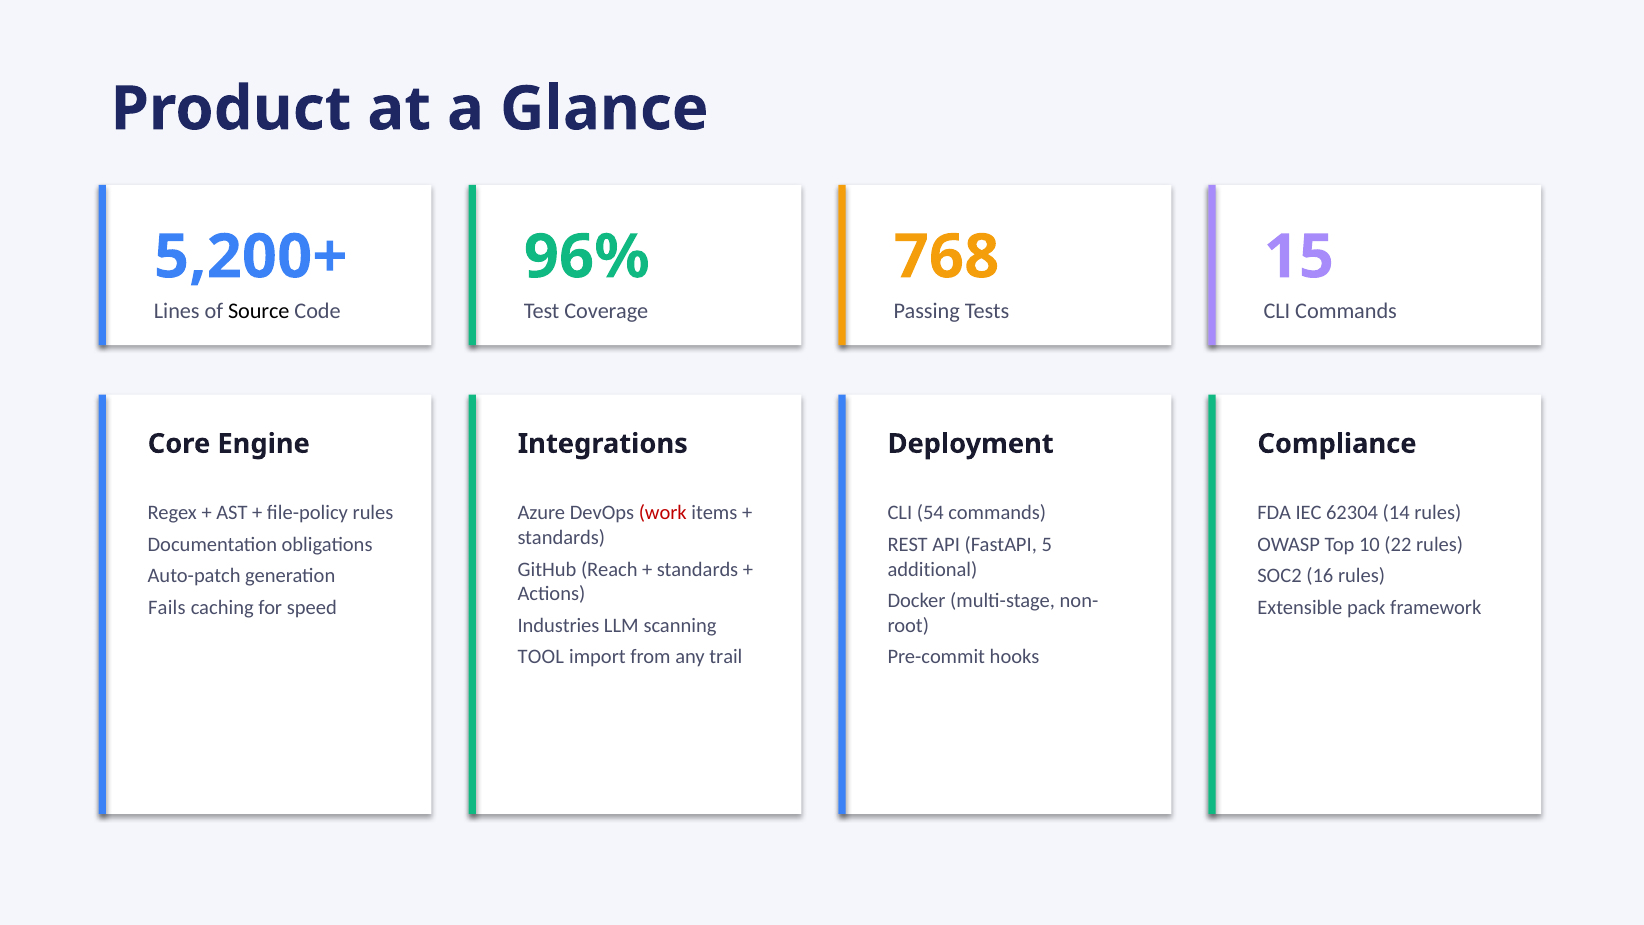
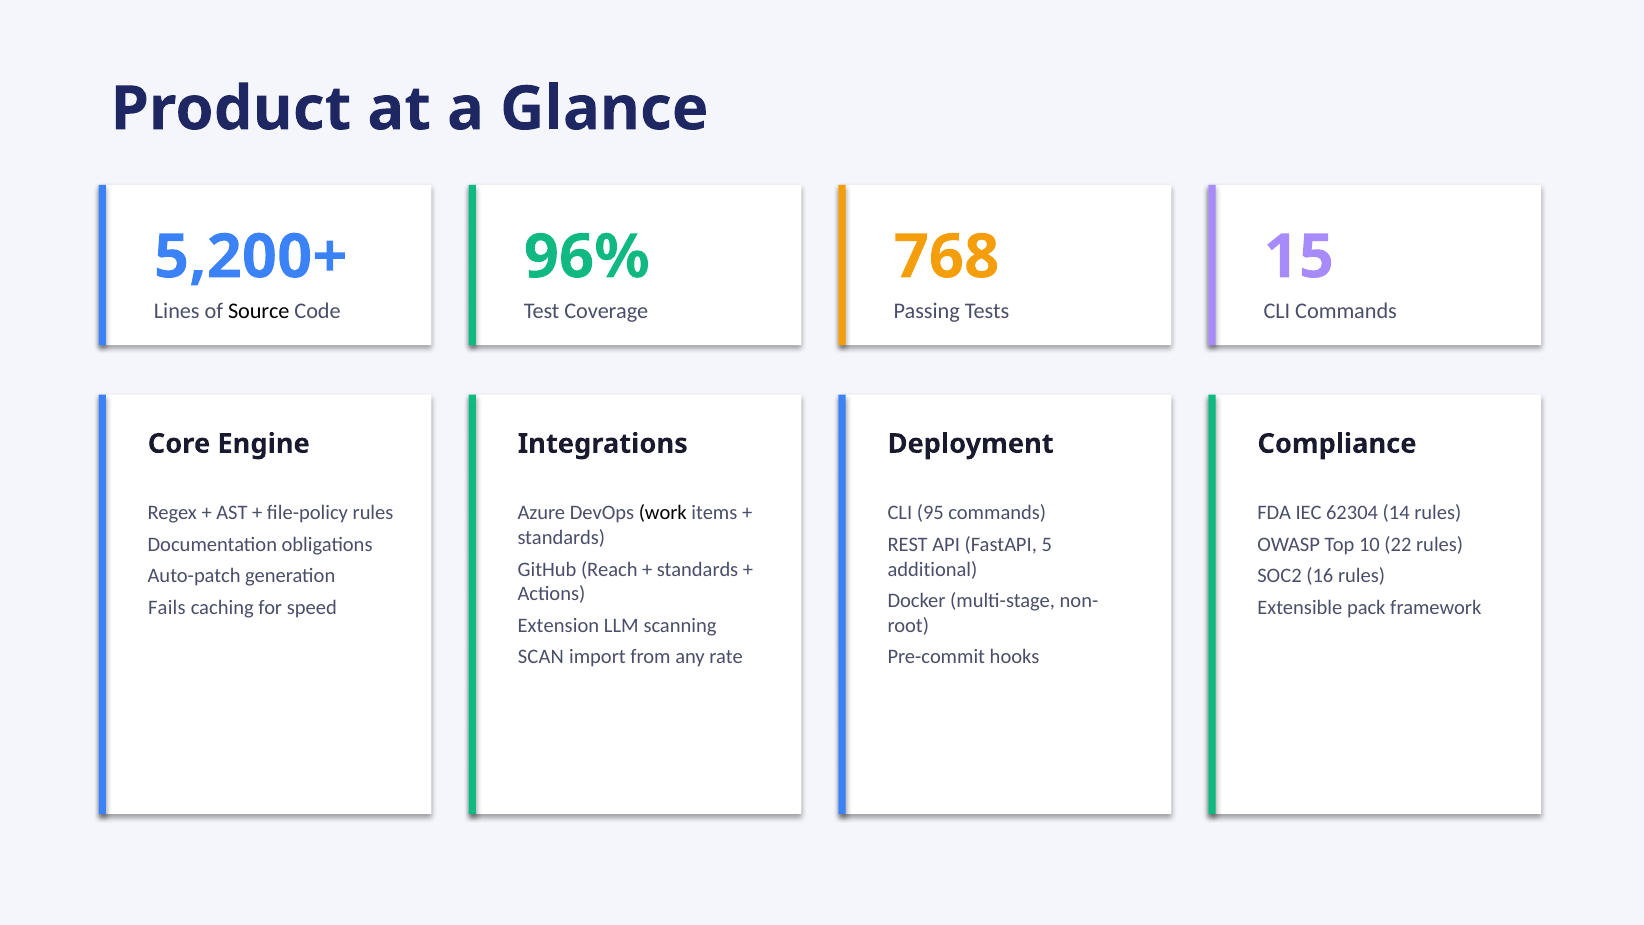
work colour: red -> black (663, 513)
54: 54 -> 95 (930, 513)
Industries: Industries -> Extension (558, 625)
TOOL: TOOL -> SCAN (541, 657)
trail: trail -> rate (726, 657)
